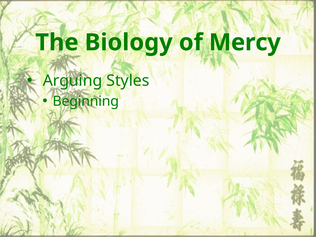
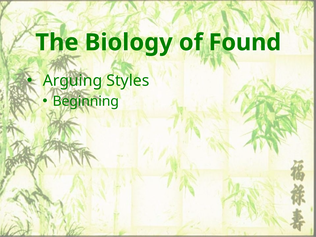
Mercy: Mercy -> Found (245, 42)
